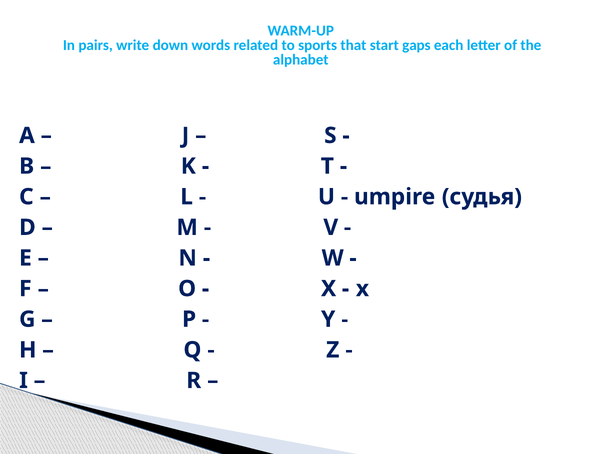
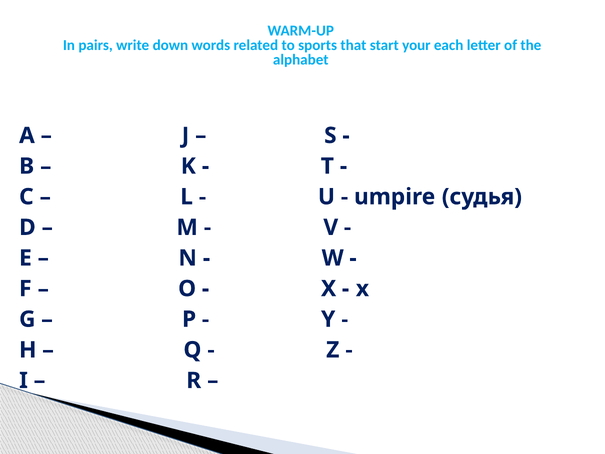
gaps: gaps -> your (416, 45)
